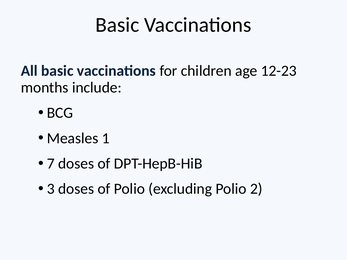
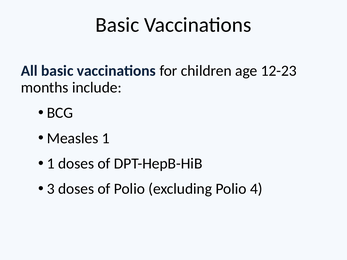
7: 7 -> 1 (51, 164)
2: 2 -> 4 (256, 189)
